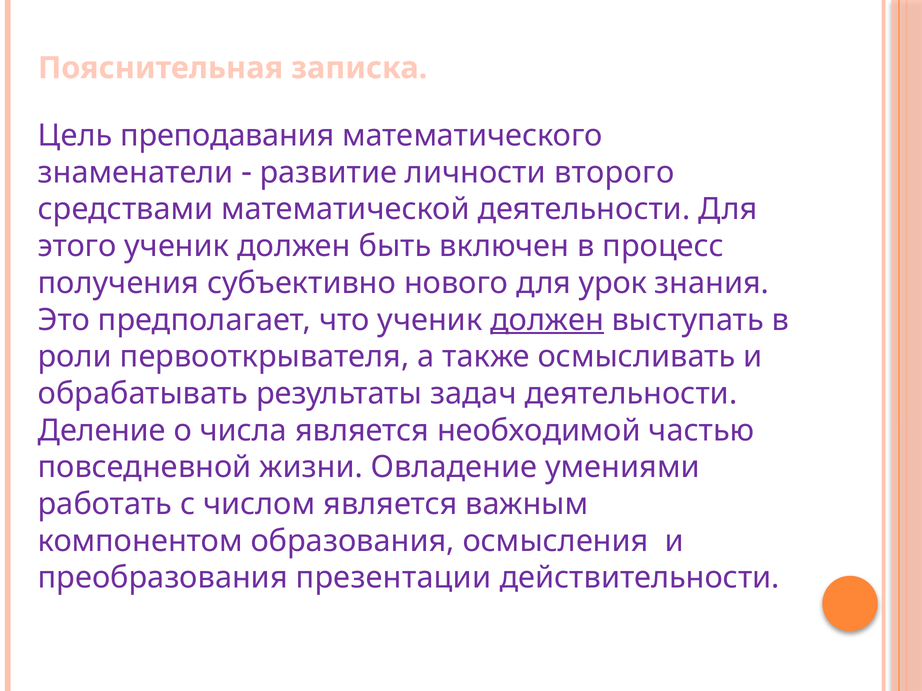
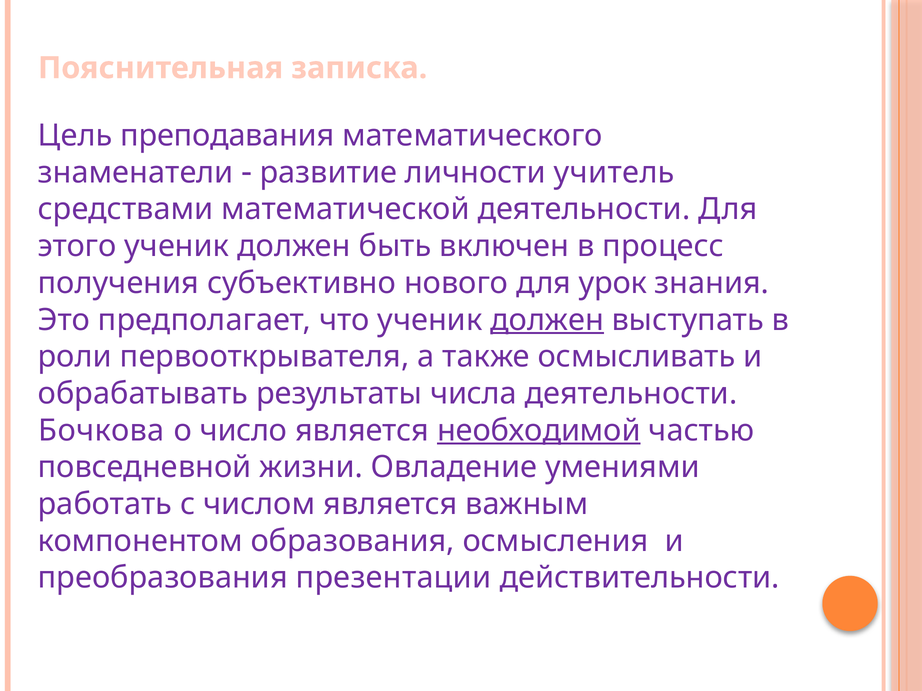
второго: второго -> учитель (614, 173)
задач: задач -> числа (474, 394)
Деление: Деление -> Бочкова (102, 431)
числа: числа -> число (243, 431)
необходимой underline: none -> present (539, 431)
